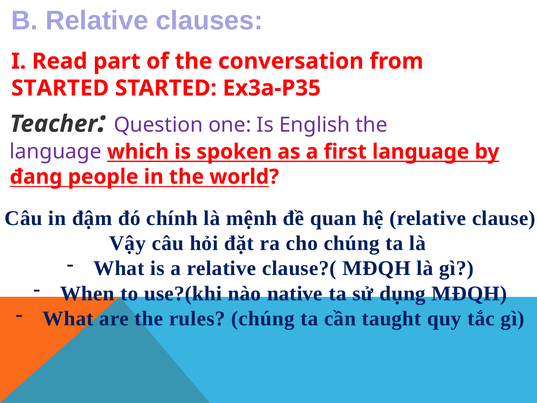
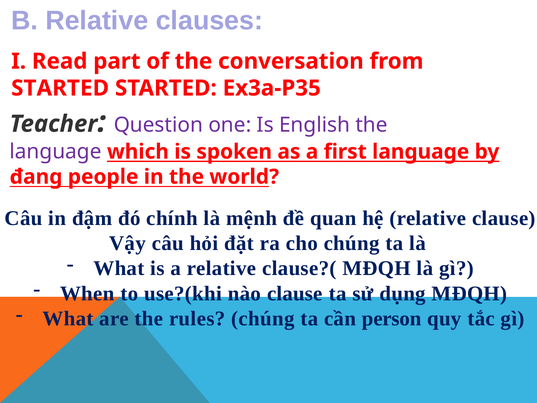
nào native: native -> clause (295, 293)
taught: taught -> person (392, 318)
